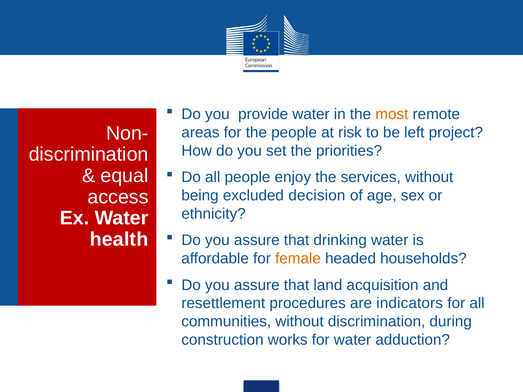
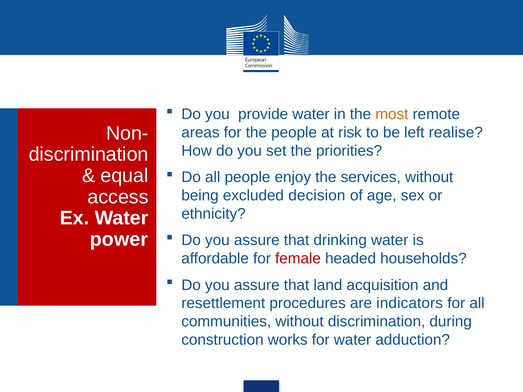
project: project -> realise (456, 133)
health: health -> power (119, 239)
female colour: orange -> red (298, 259)
